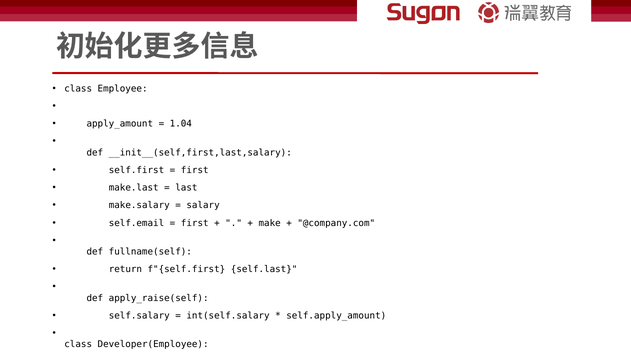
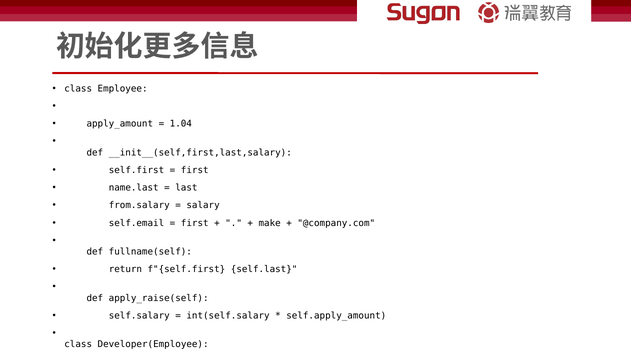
make.last: make.last -> name.last (134, 188)
make.salary: make.salary -> from.salary (139, 205)
